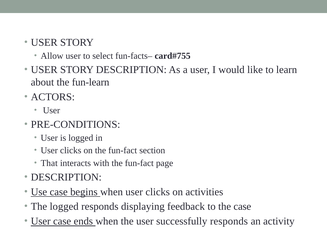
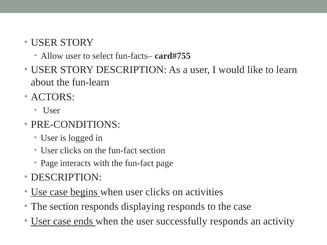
That: That -> Page (49, 163)
The logged: logged -> section (64, 207)
displaying feedback: feedback -> responds (186, 207)
